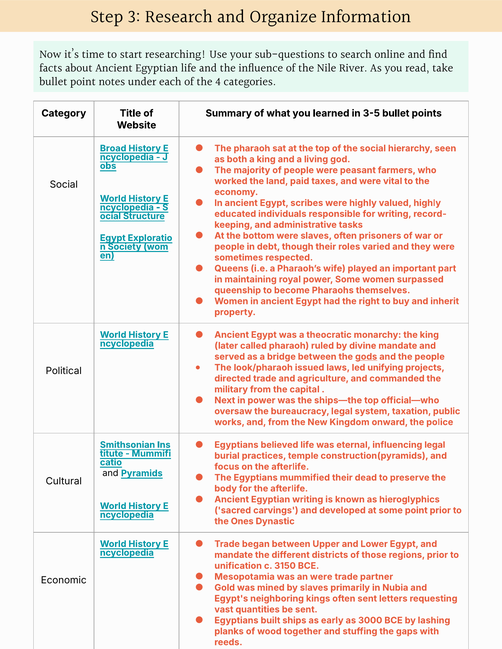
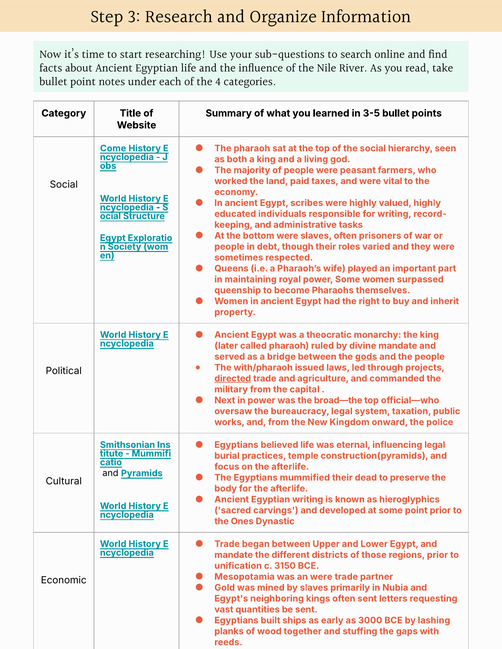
Broad: Broad -> Come (113, 149)
look/pharaoh: look/pharaoh -> with/pharaoh (263, 368)
unifying: unifying -> through (385, 368)
directed underline: none -> present (233, 379)
ships—the: ships—the -> broad—the (338, 401)
